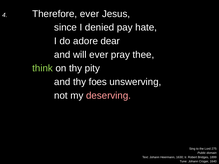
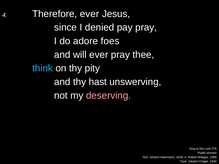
pay hate: hate -> pray (146, 27)
dear: dear -> foes (110, 41)
think colour: light green -> light blue (43, 68)
foes: foes -> hast (98, 82)
